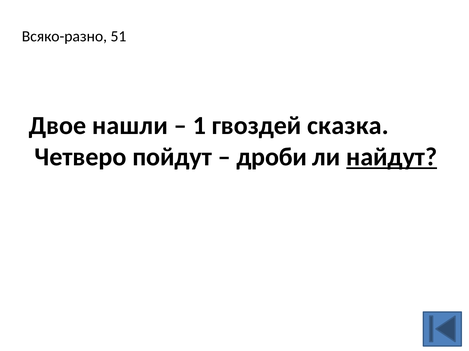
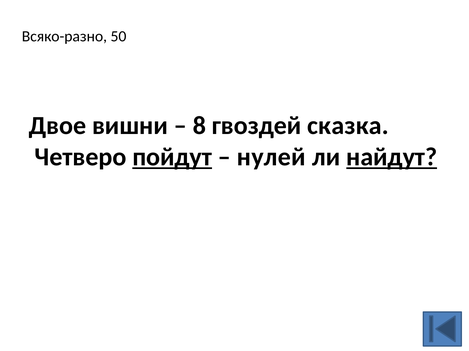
51: 51 -> 50 (118, 36)
нашли: нашли -> вишни (130, 126)
1: 1 -> 8 (199, 126)
пойдут underline: none -> present (172, 157)
дроби: дроби -> нулей (271, 157)
